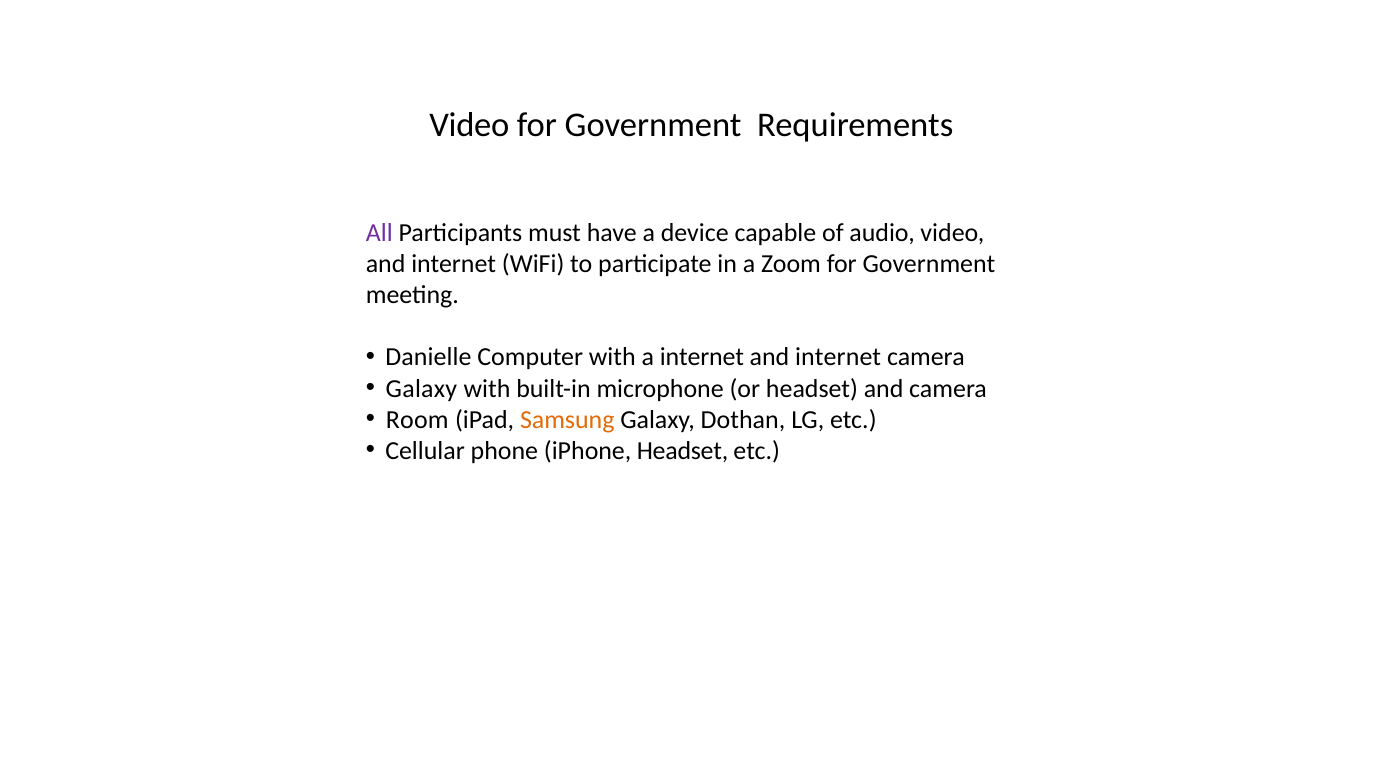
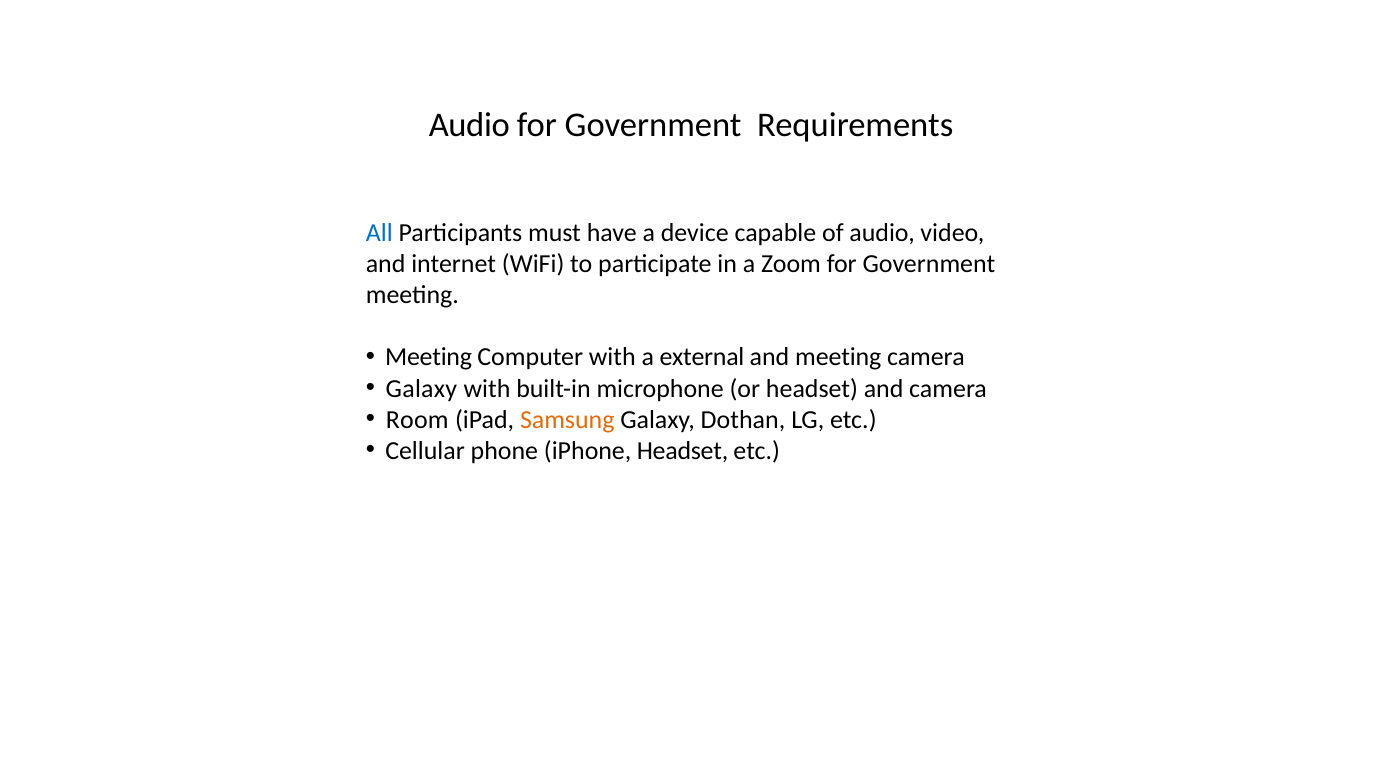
Video: Video -> Audio (469, 125)
All colour: purple -> blue (379, 233)
Danielle: Danielle -> Meeting (429, 357)
a internet: internet -> external (702, 357)
internet: internet -> meeting (838, 357)
